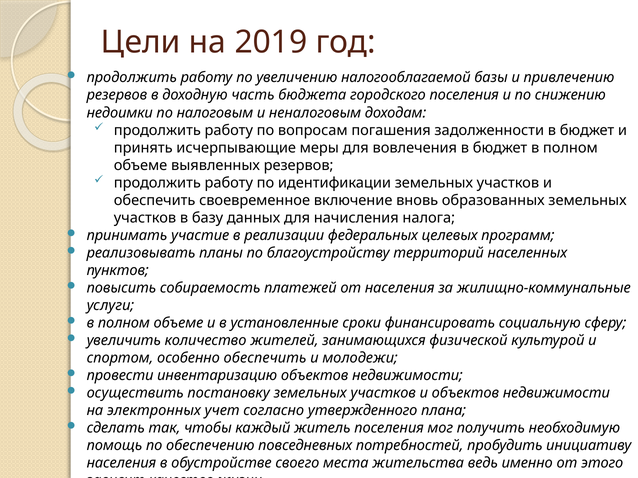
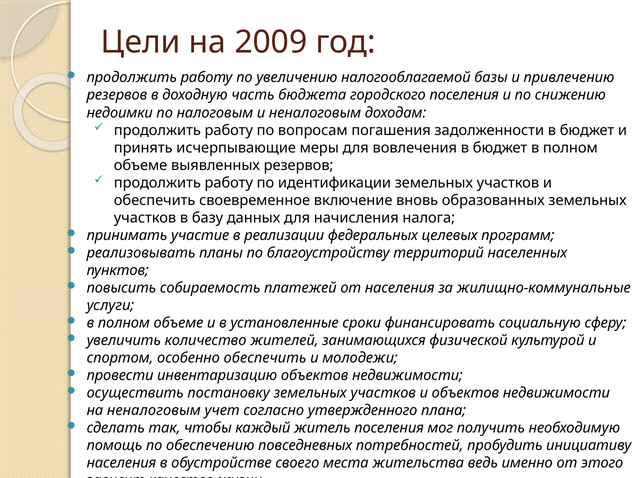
2019: 2019 -> 2009 (271, 42)
на электронных: электронных -> неналоговым (154, 411)
